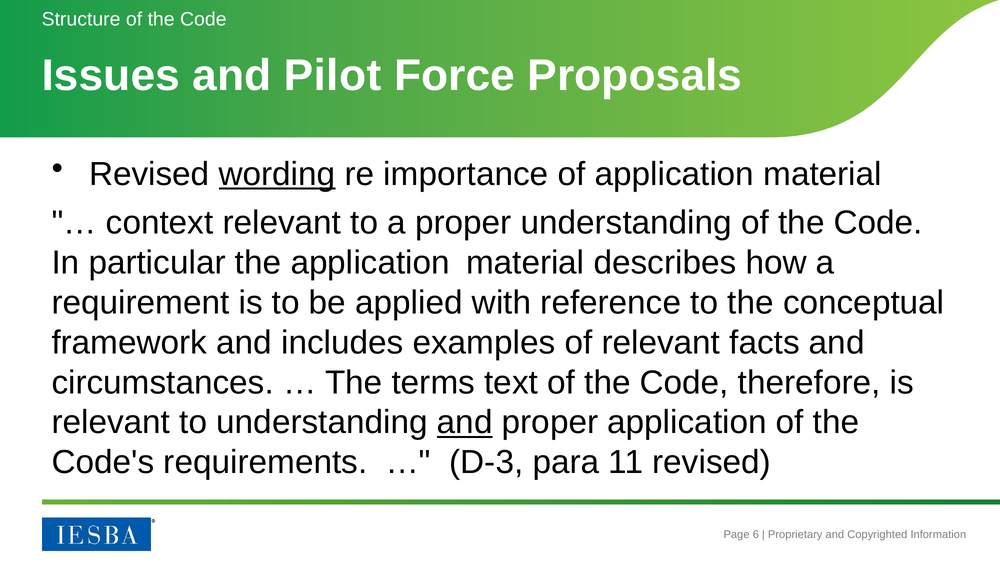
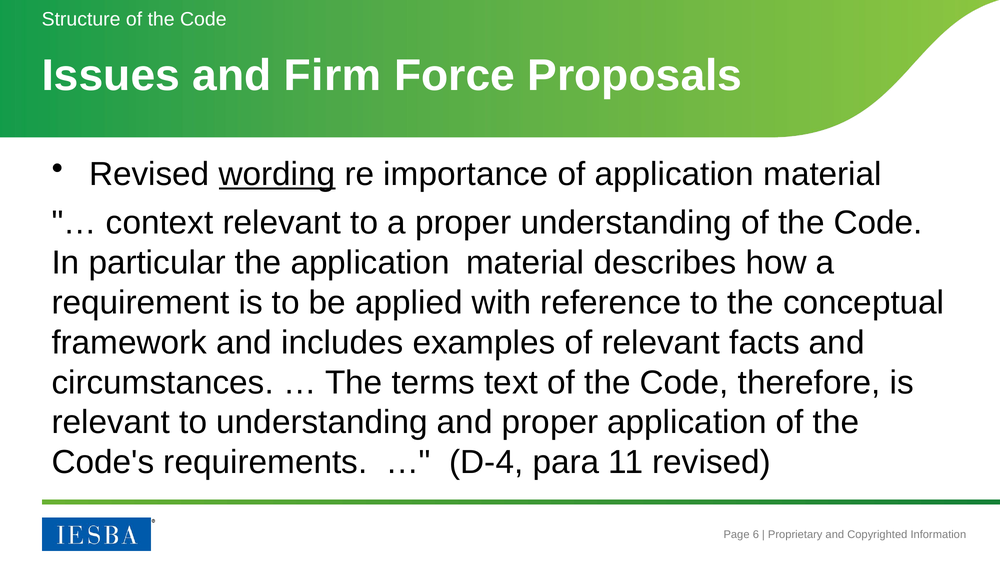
Pilot: Pilot -> Firm (333, 75)
and underline: present -> none (465, 423)
D-3: D-3 -> D-4 (486, 463)
